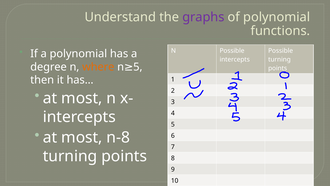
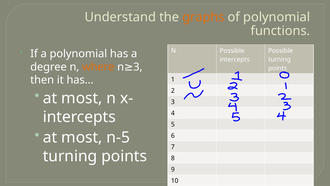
graphs colour: purple -> orange (203, 17)
n 5: 5 -> 3 (138, 67)
n-8: n-8 -> n-5 (118, 137)
